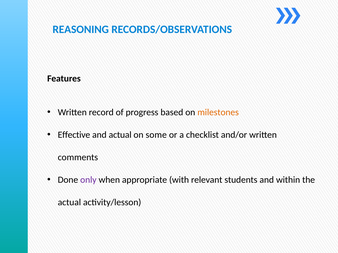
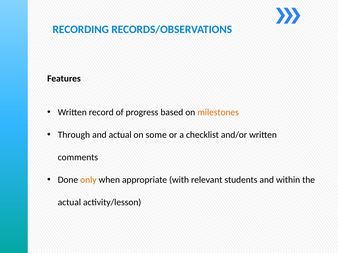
REASONING: REASONING -> RECORDING (81, 29)
Effective: Effective -> Through (74, 135)
only colour: purple -> orange (88, 180)
